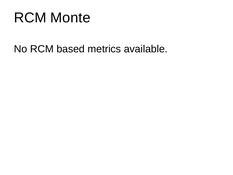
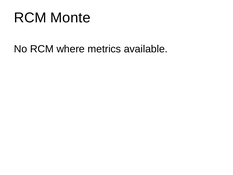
based: based -> where (71, 49)
